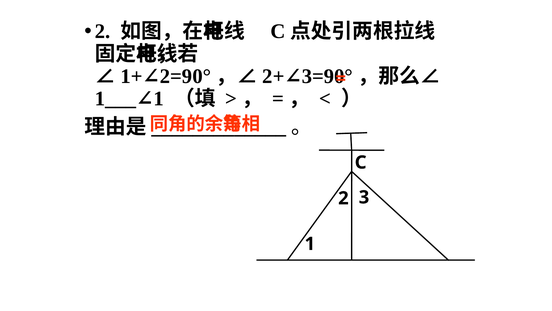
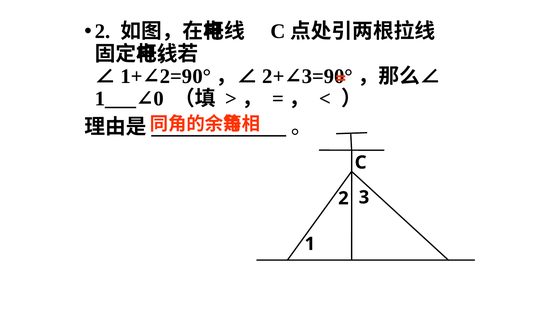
1: 1 -> 0 (159, 99)
